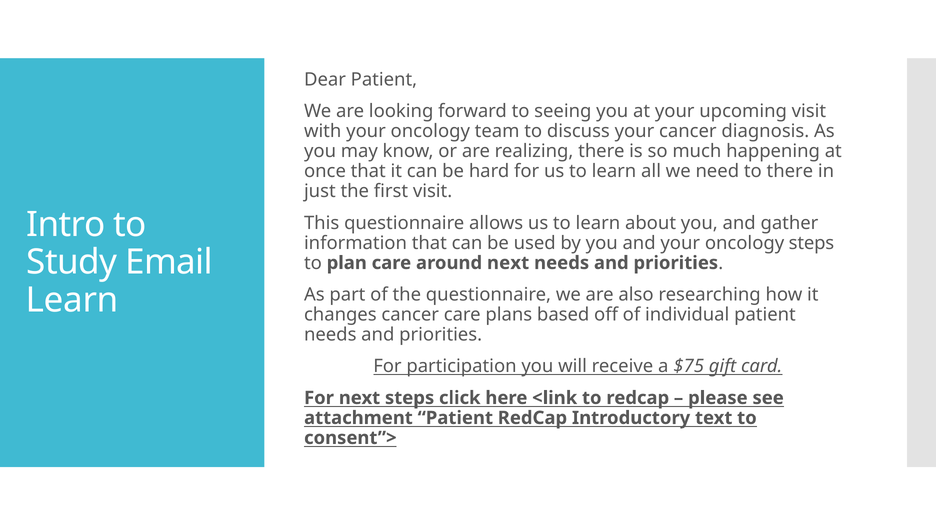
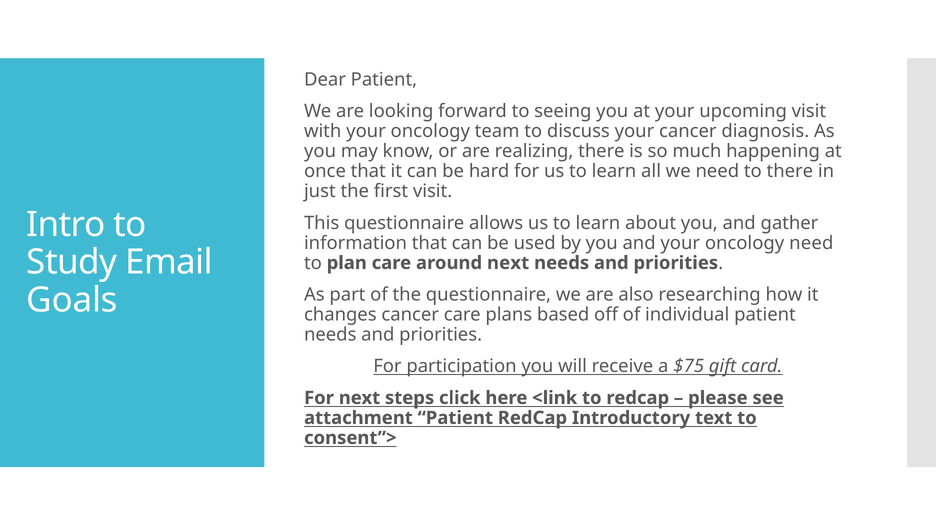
oncology steps: steps -> need (811, 243)
Learn: Learn -> Goals (72, 301)
